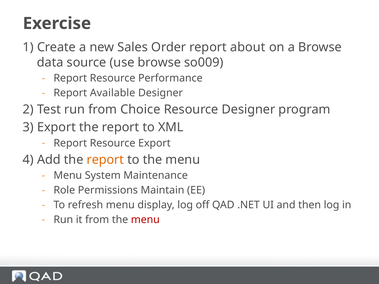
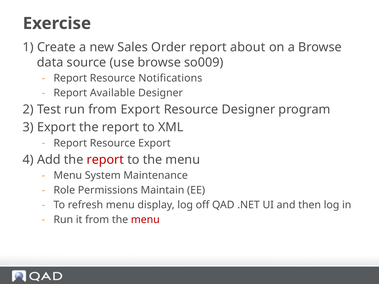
Performance: Performance -> Notifications (170, 78)
from Choice: Choice -> Export (140, 110)
report colour: orange -> red (105, 160)
